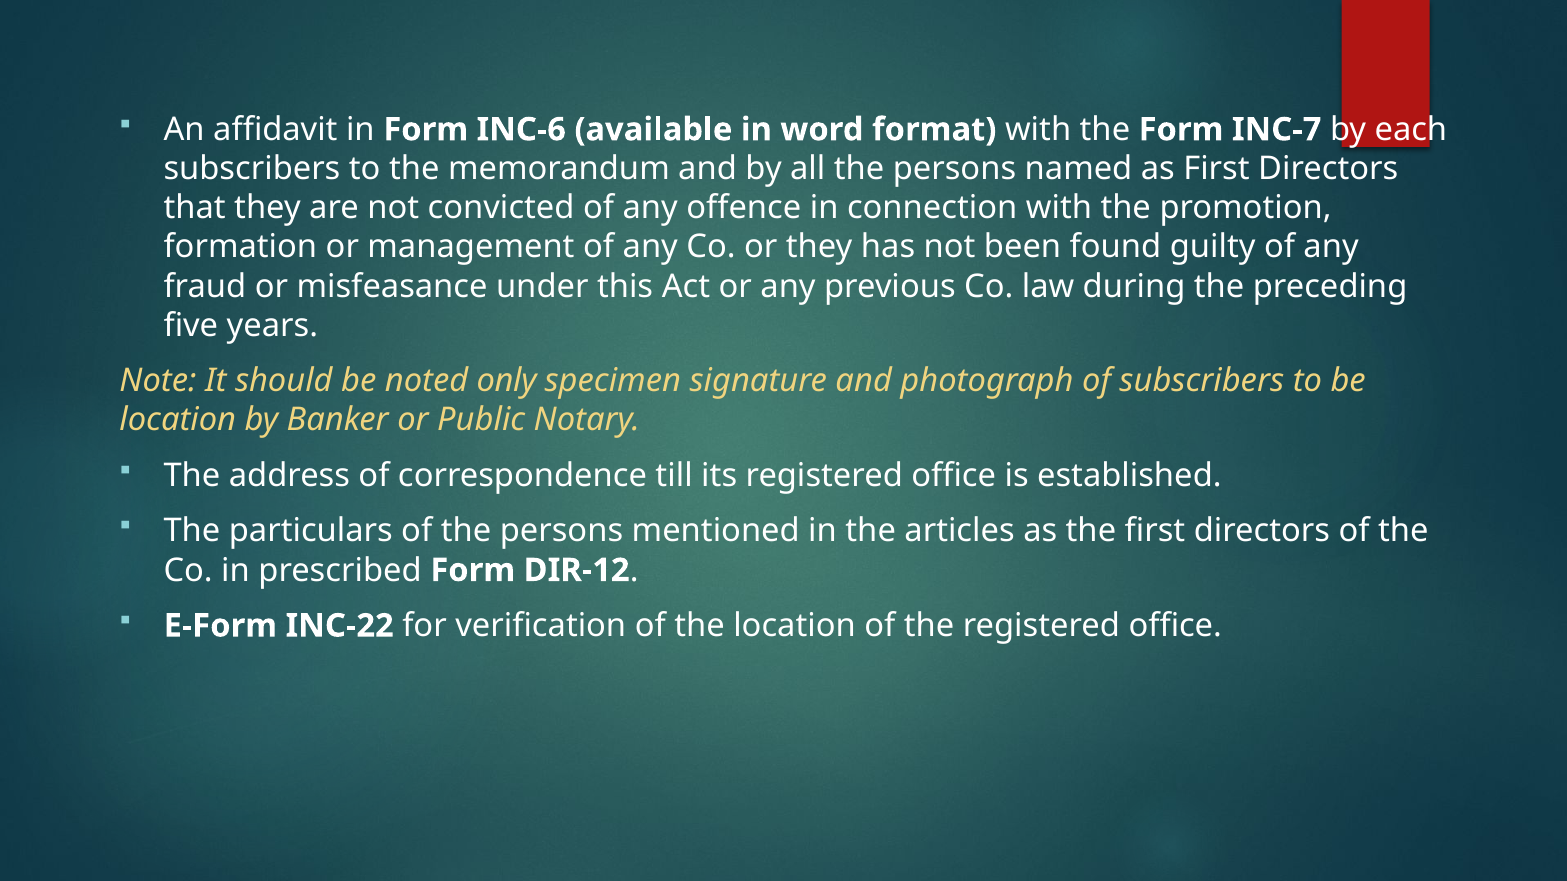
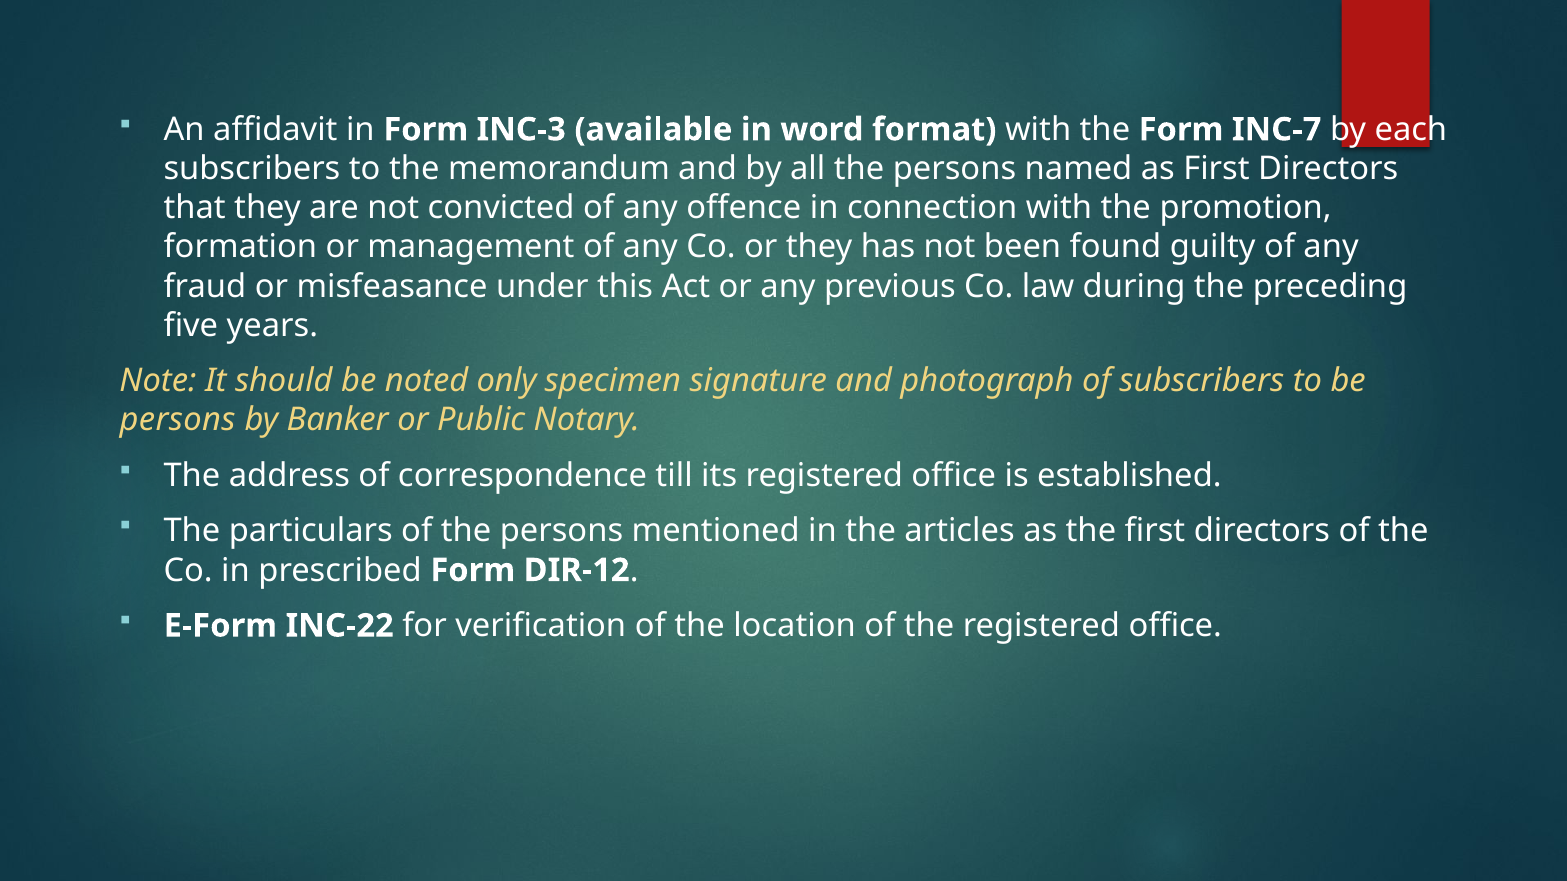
INC-6: INC-6 -> INC-3 (521, 130)
location: location -> persons (178, 420)
